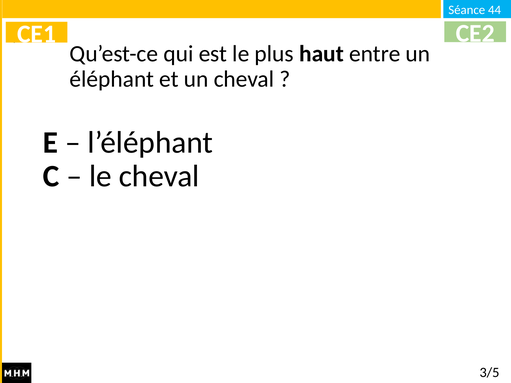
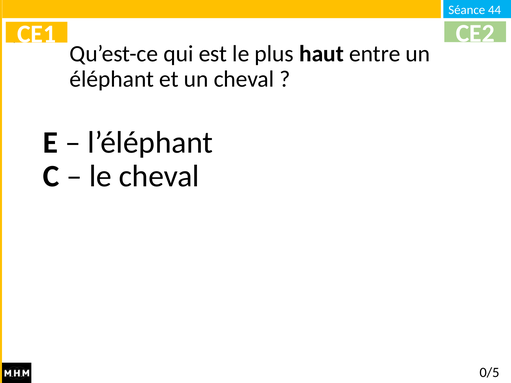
3/5: 3/5 -> 0/5 (489, 373)
